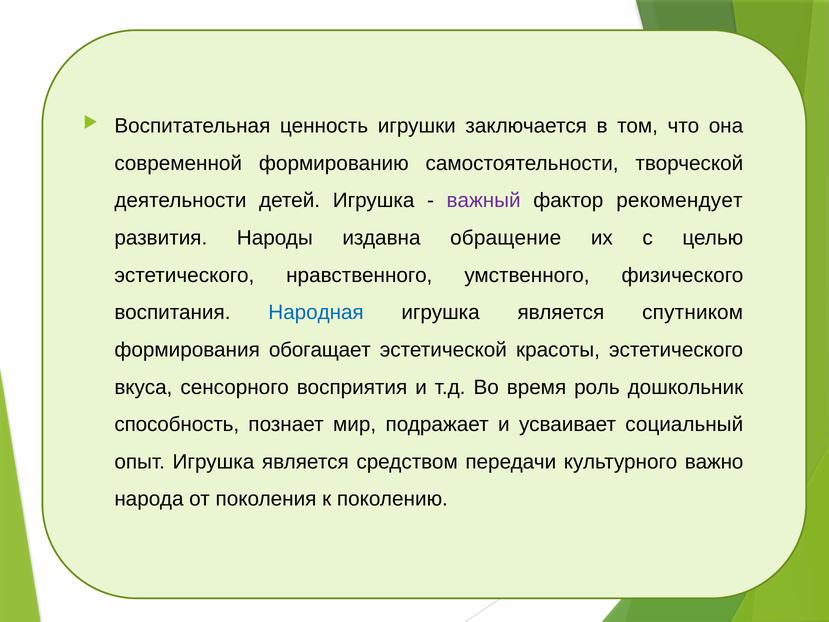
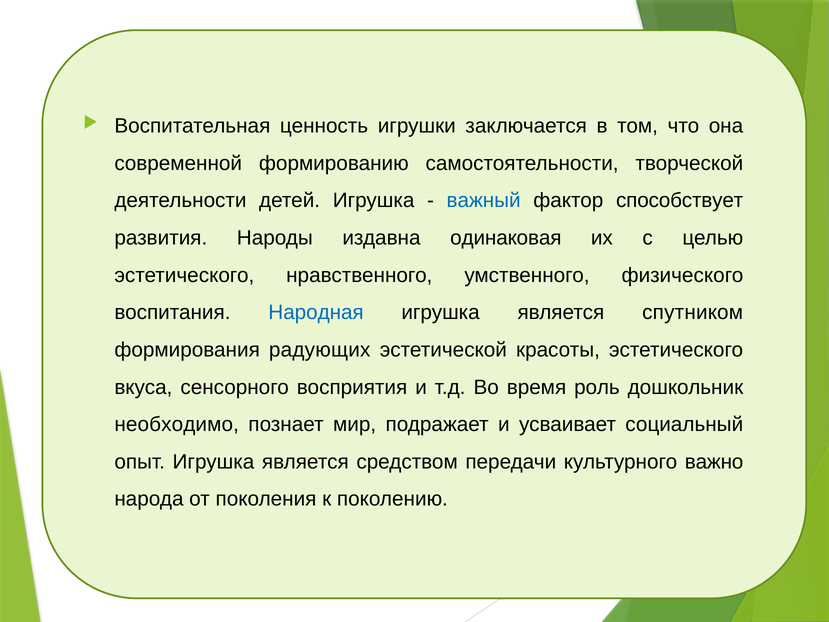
важный colour: purple -> blue (484, 201)
рекомендует: рекомендует -> способствует (680, 201)
обращение: обращение -> одинаковая (506, 238)
обогащает: обогащает -> радующих (320, 350)
способность: способность -> необходимо (177, 424)
